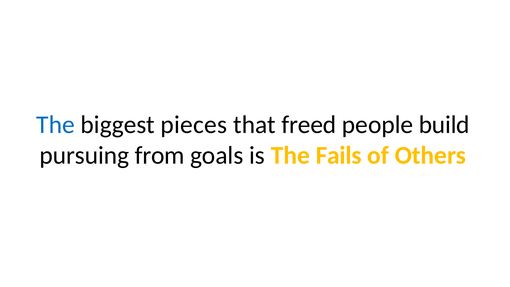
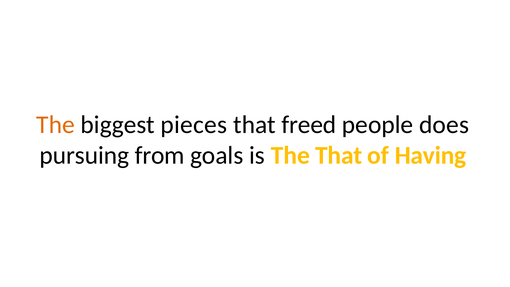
The colour: blue -> orange (55, 125)
build: build -> does (444, 125)
The Fails: Fails -> That (339, 155)
Others: Others -> Having (431, 155)
